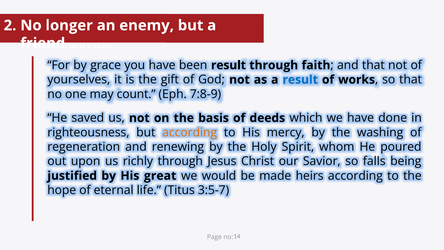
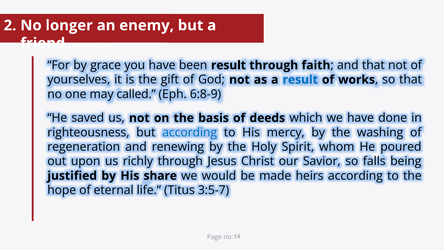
count: count -> called (136, 94)
7:8-9: 7:8-9 -> 6:8-9 (205, 94)
according colour: orange -> blue (190, 133)
great: great -> share (160, 176)
